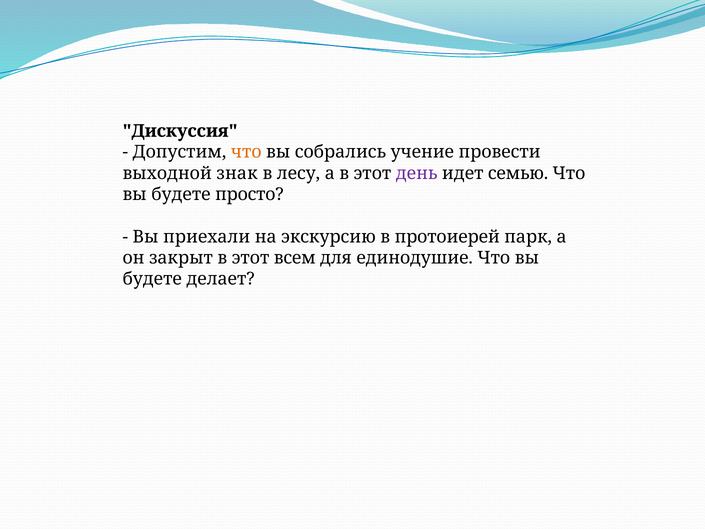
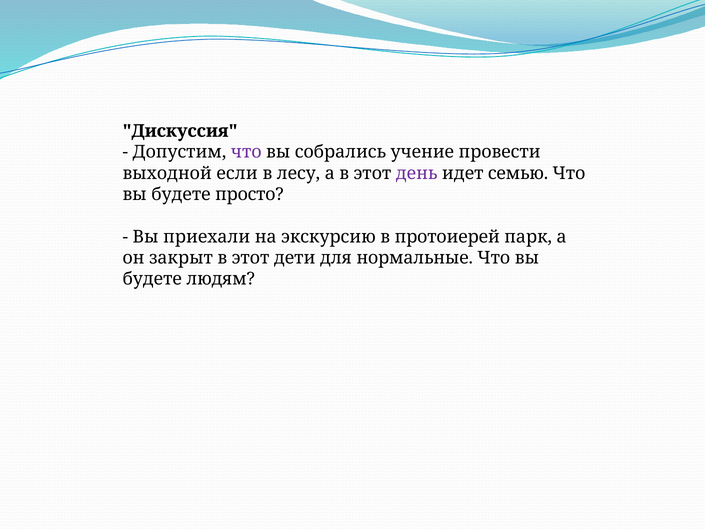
что colour: orange -> purple (246, 152)
знак: знак -> если (237, 173)
всем: всем -> дети (295, 258)
единодушие: единодушие -> нормальные (415, 258)
делает: делает -> людям (221, 279)
